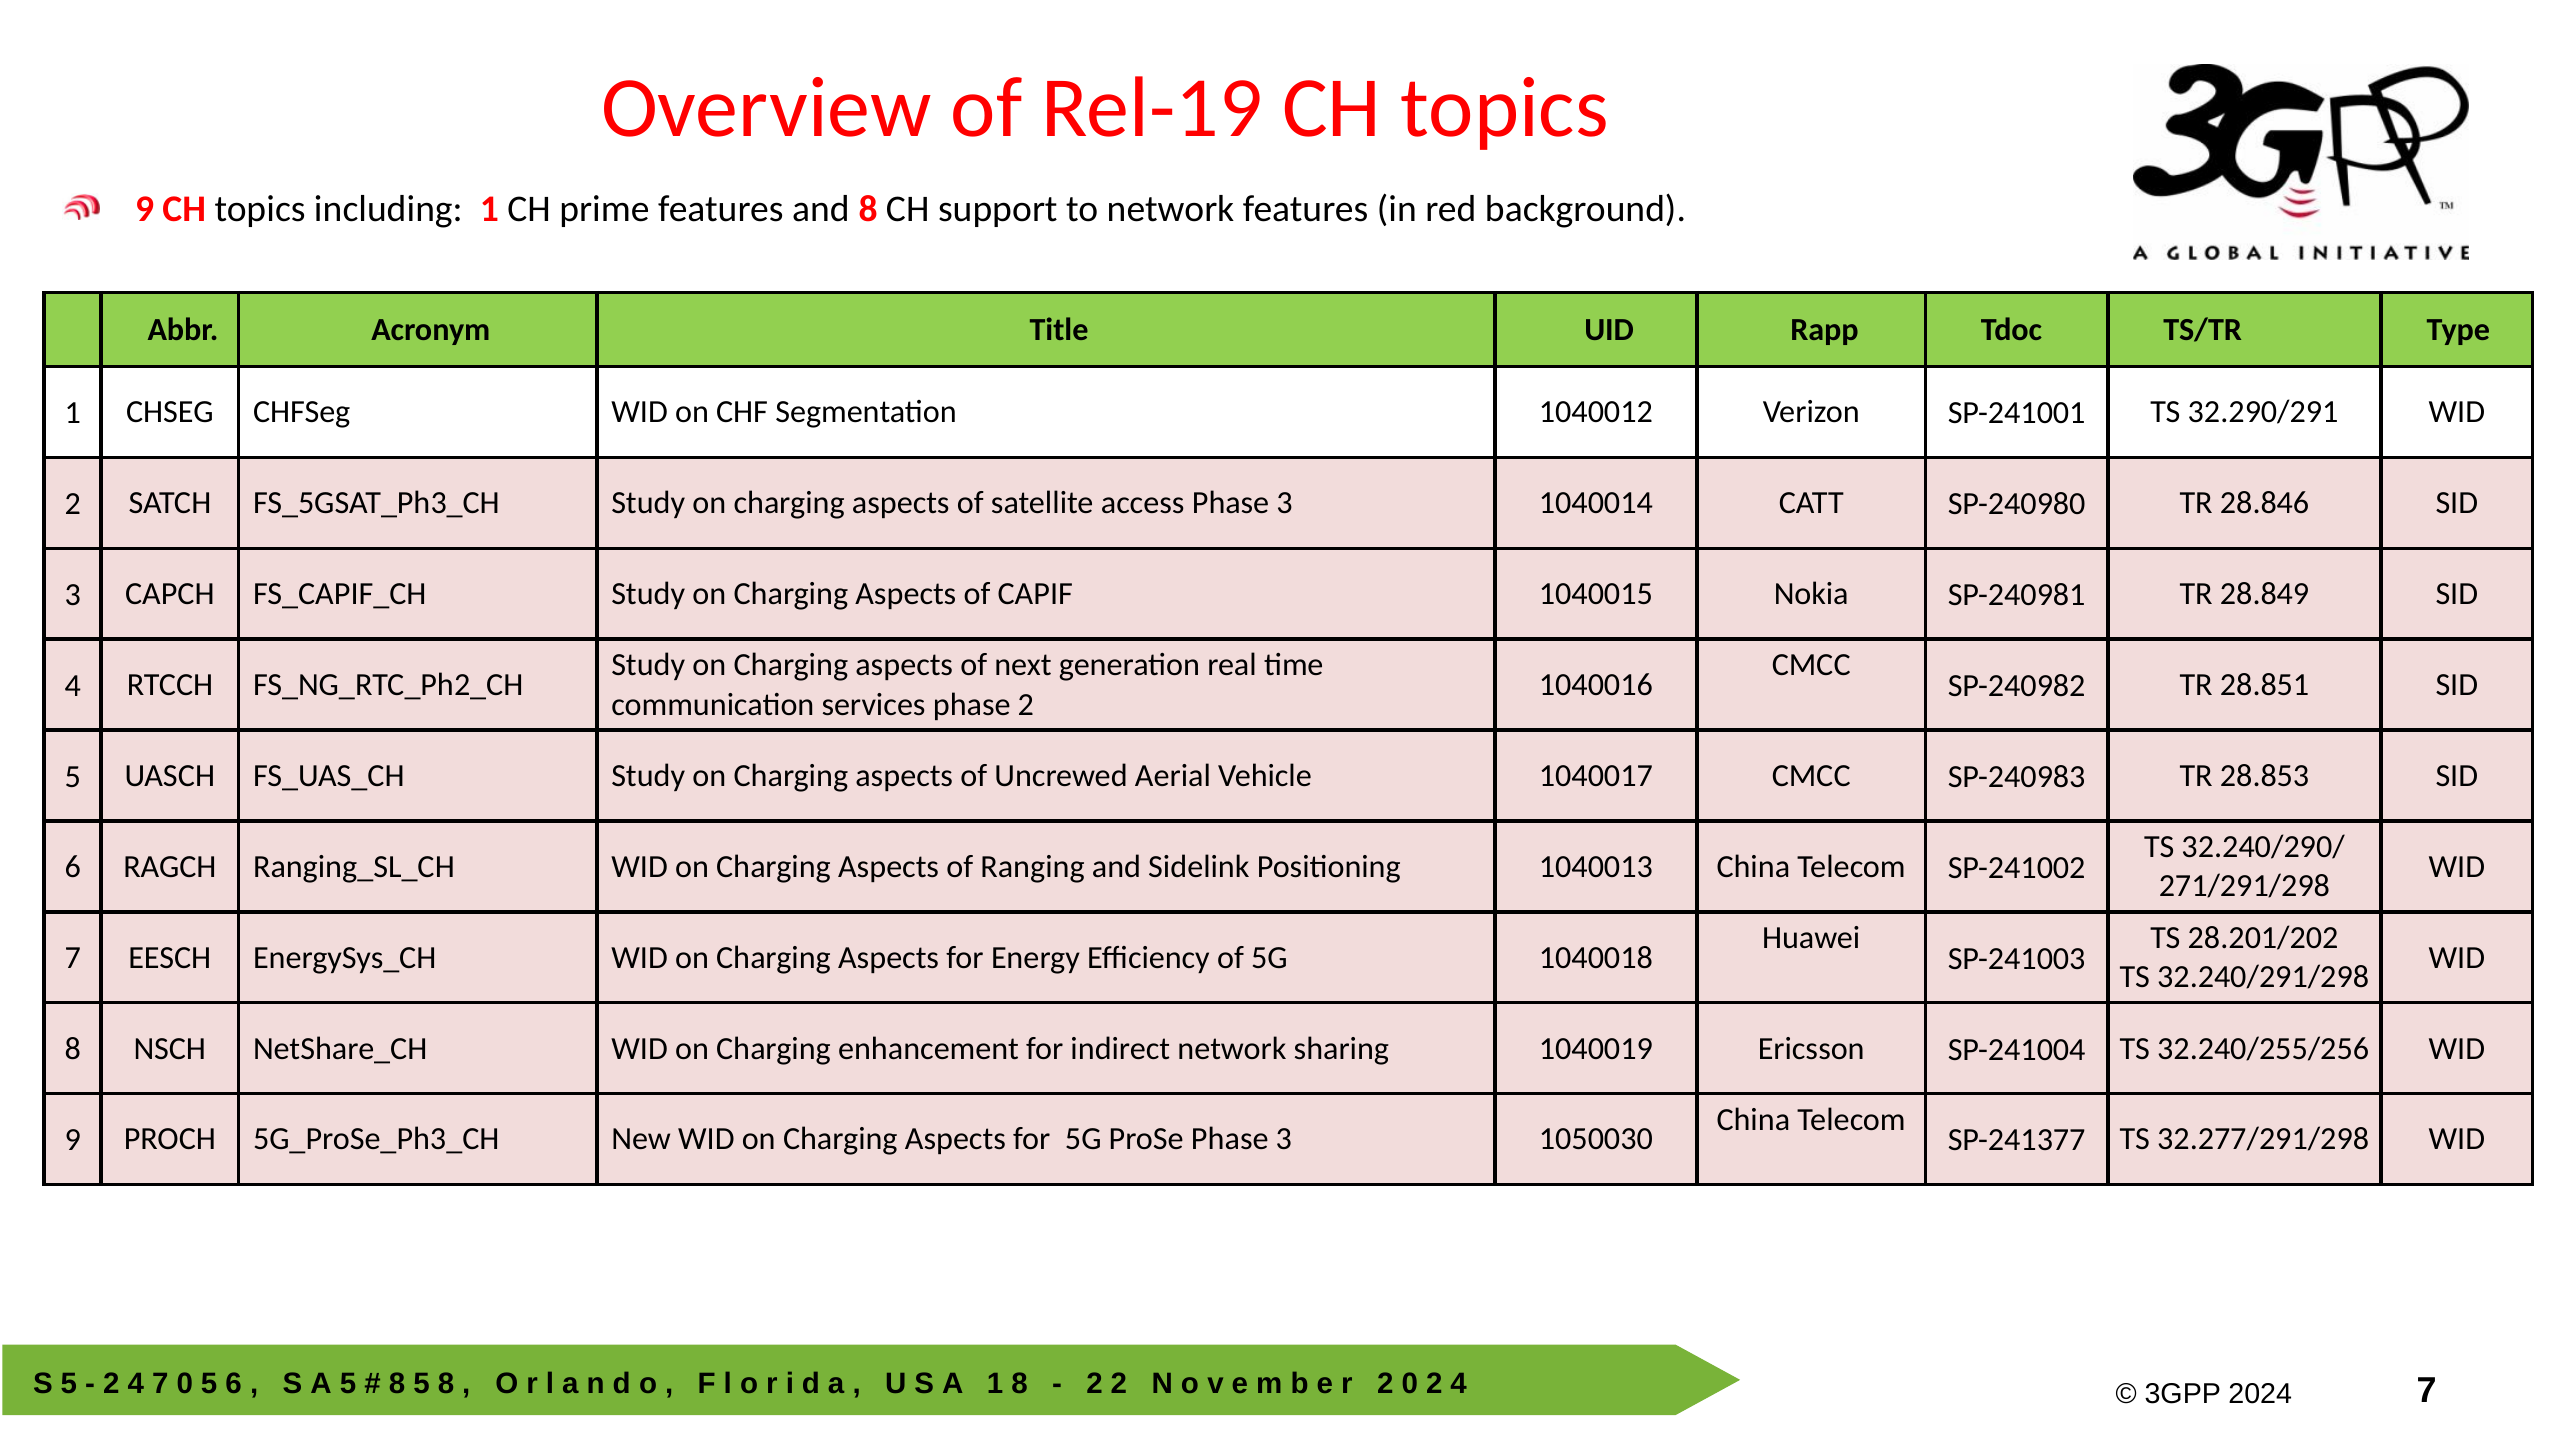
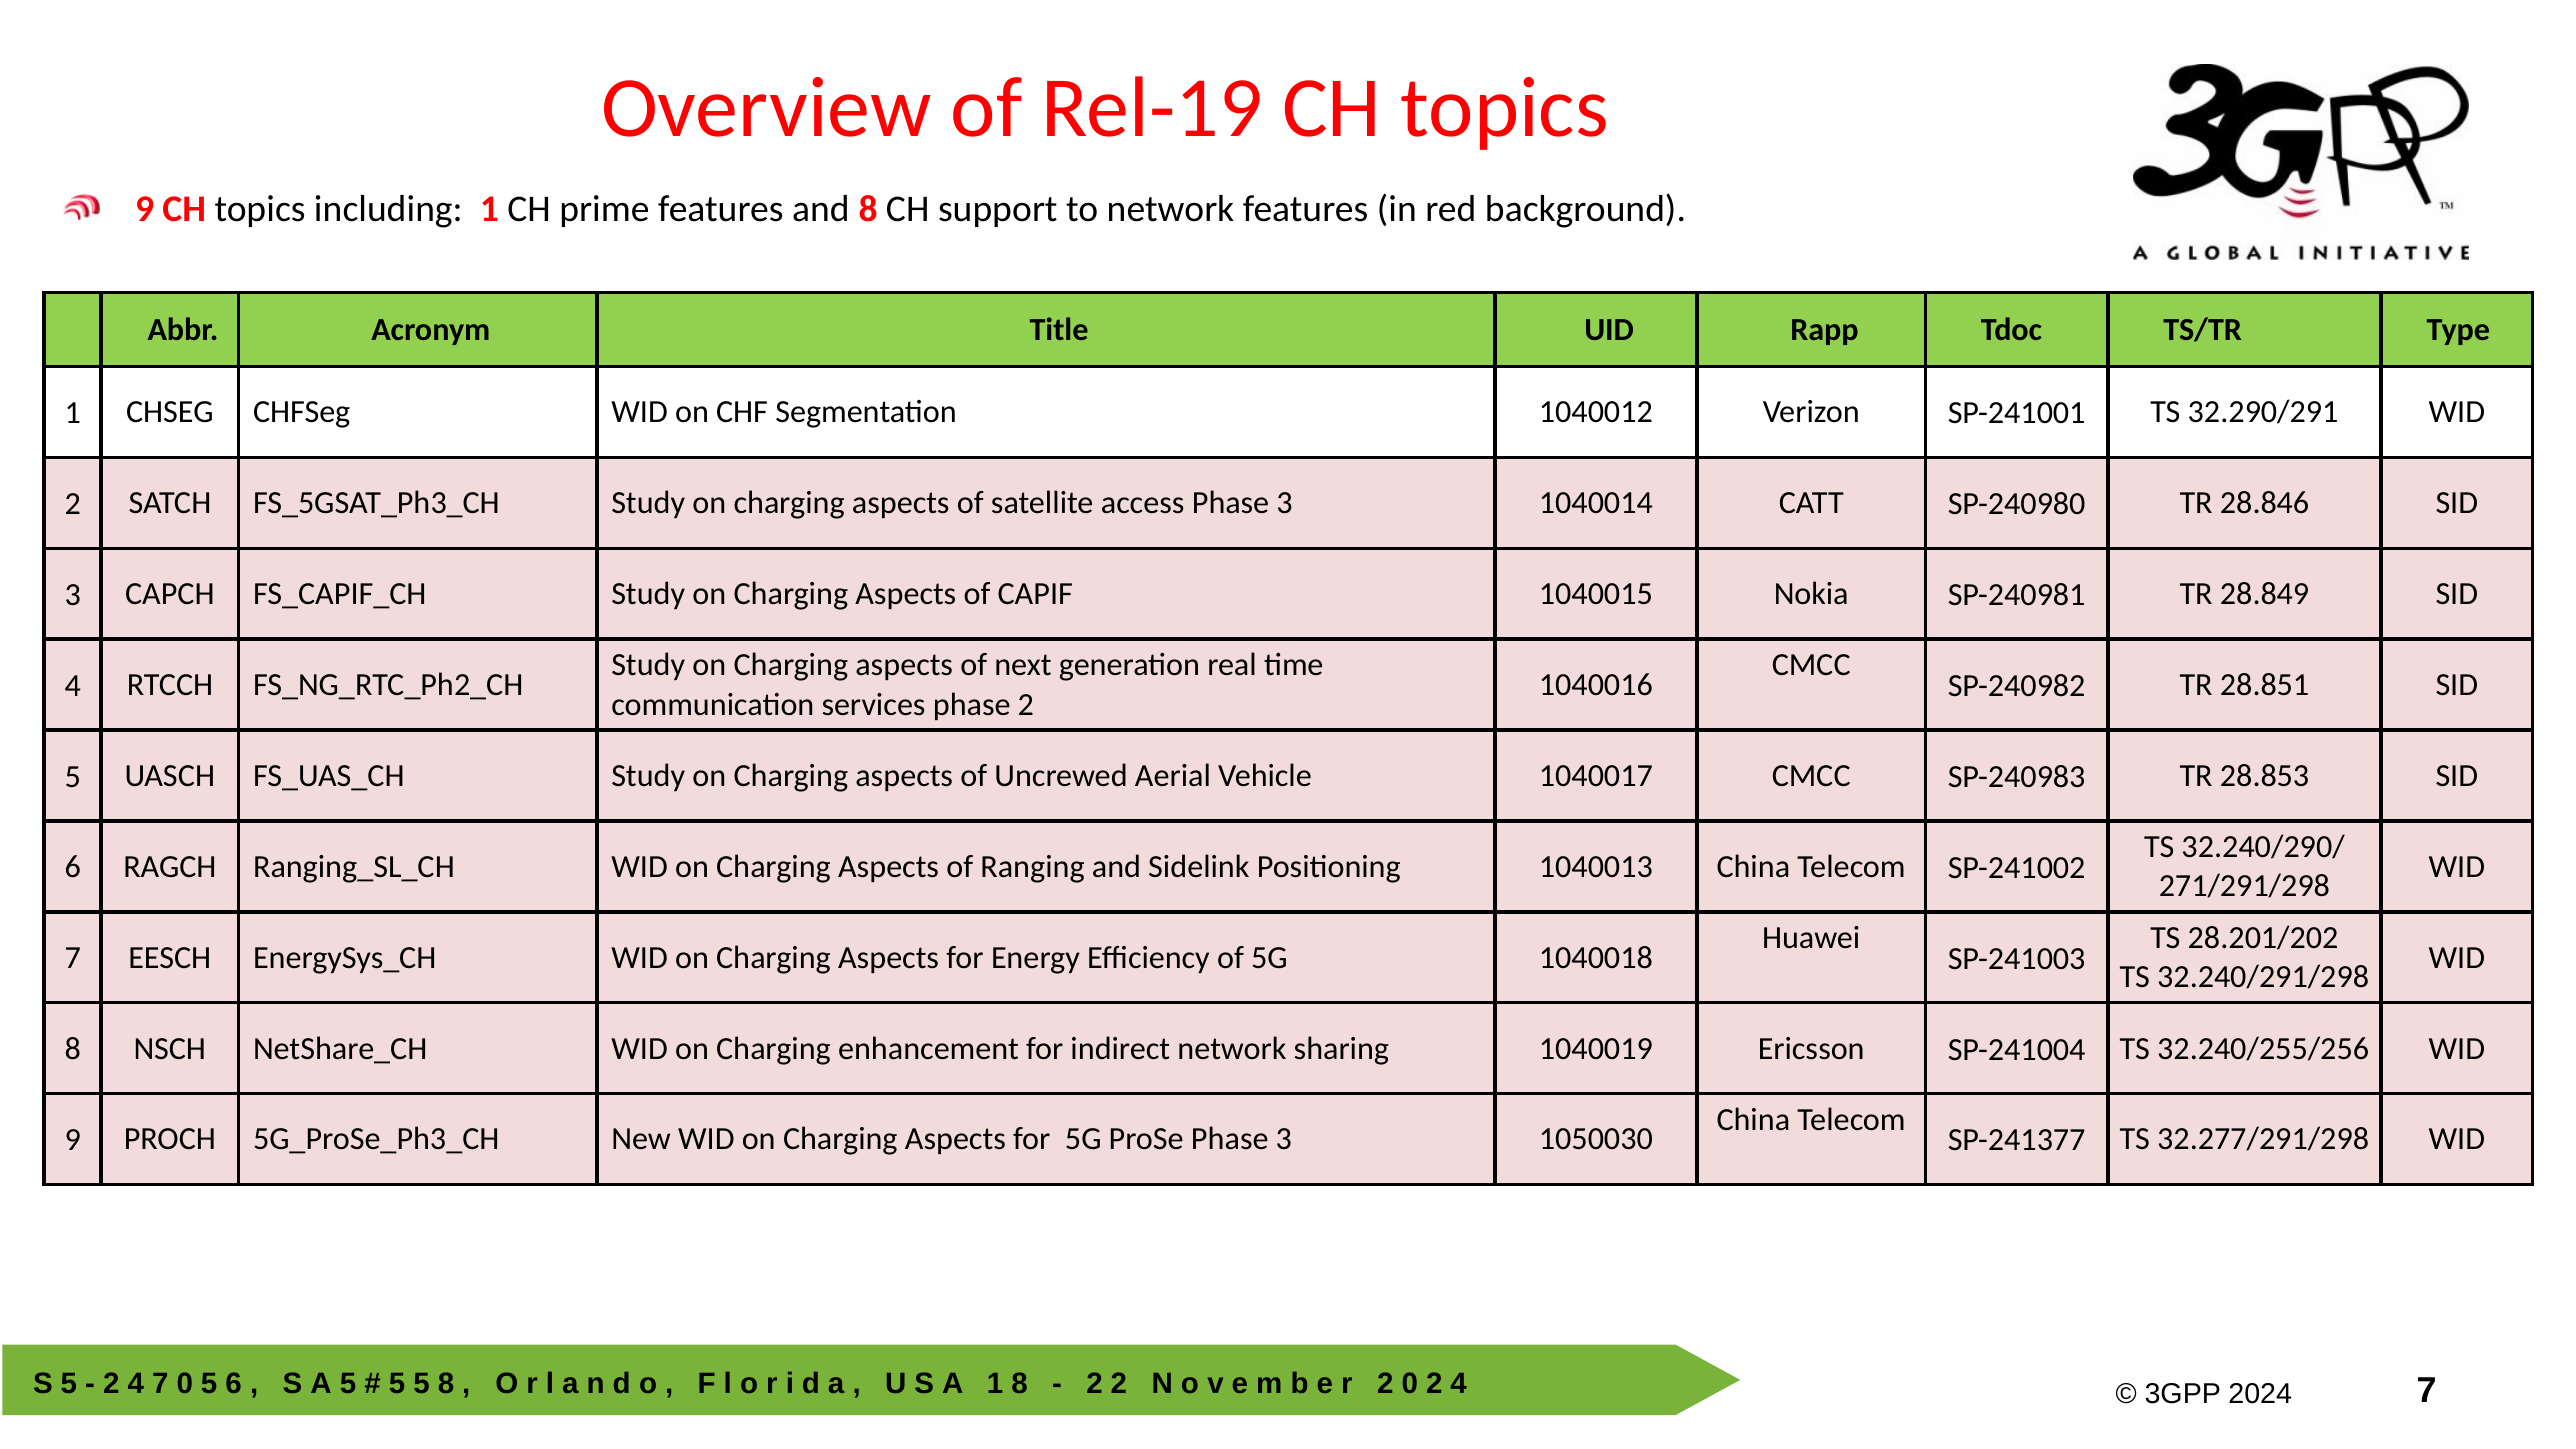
8: 8 -> 5 (397, 1384)
